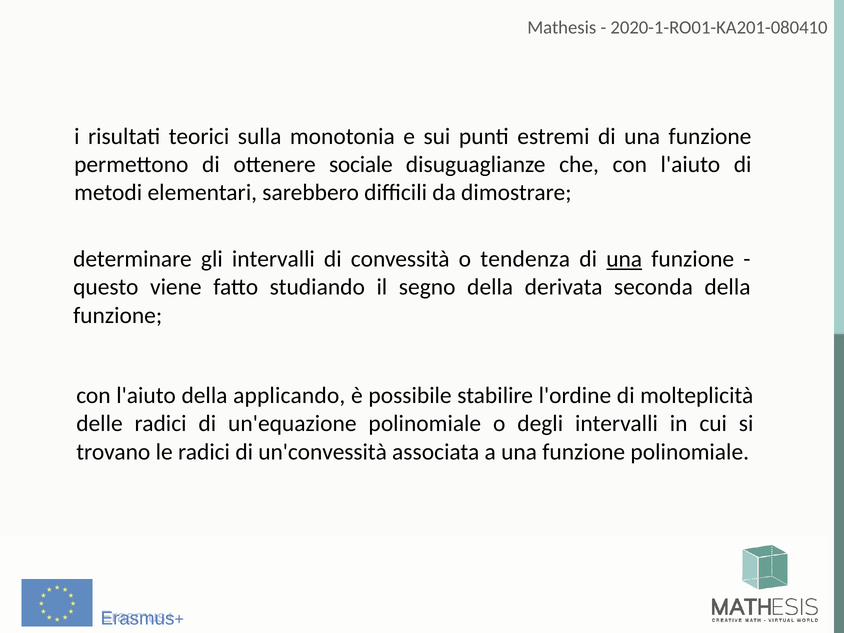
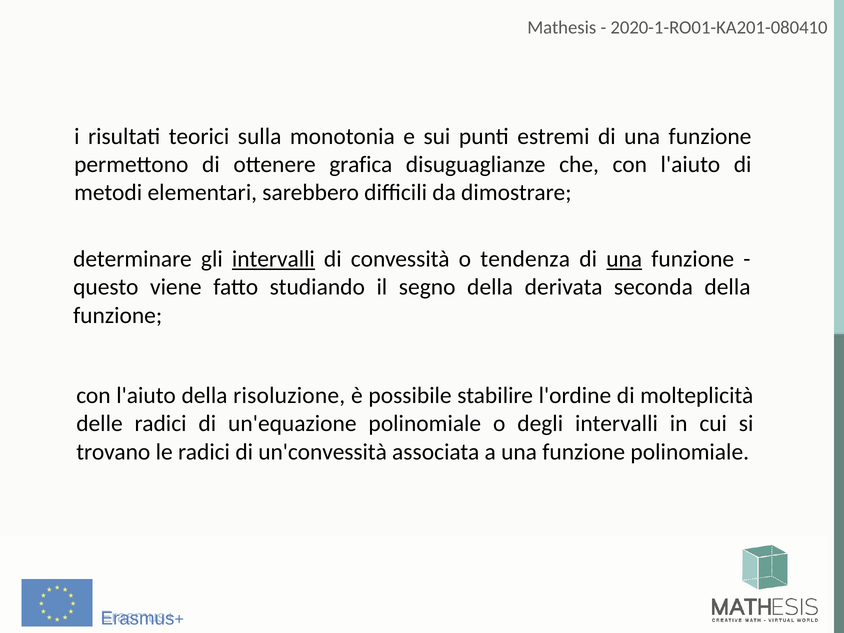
sociale: sociale -> grafica (361, 164)
intervalli underline: none -> present (273, 259)
applicando: applicando -> risoluzione (289, 395)
